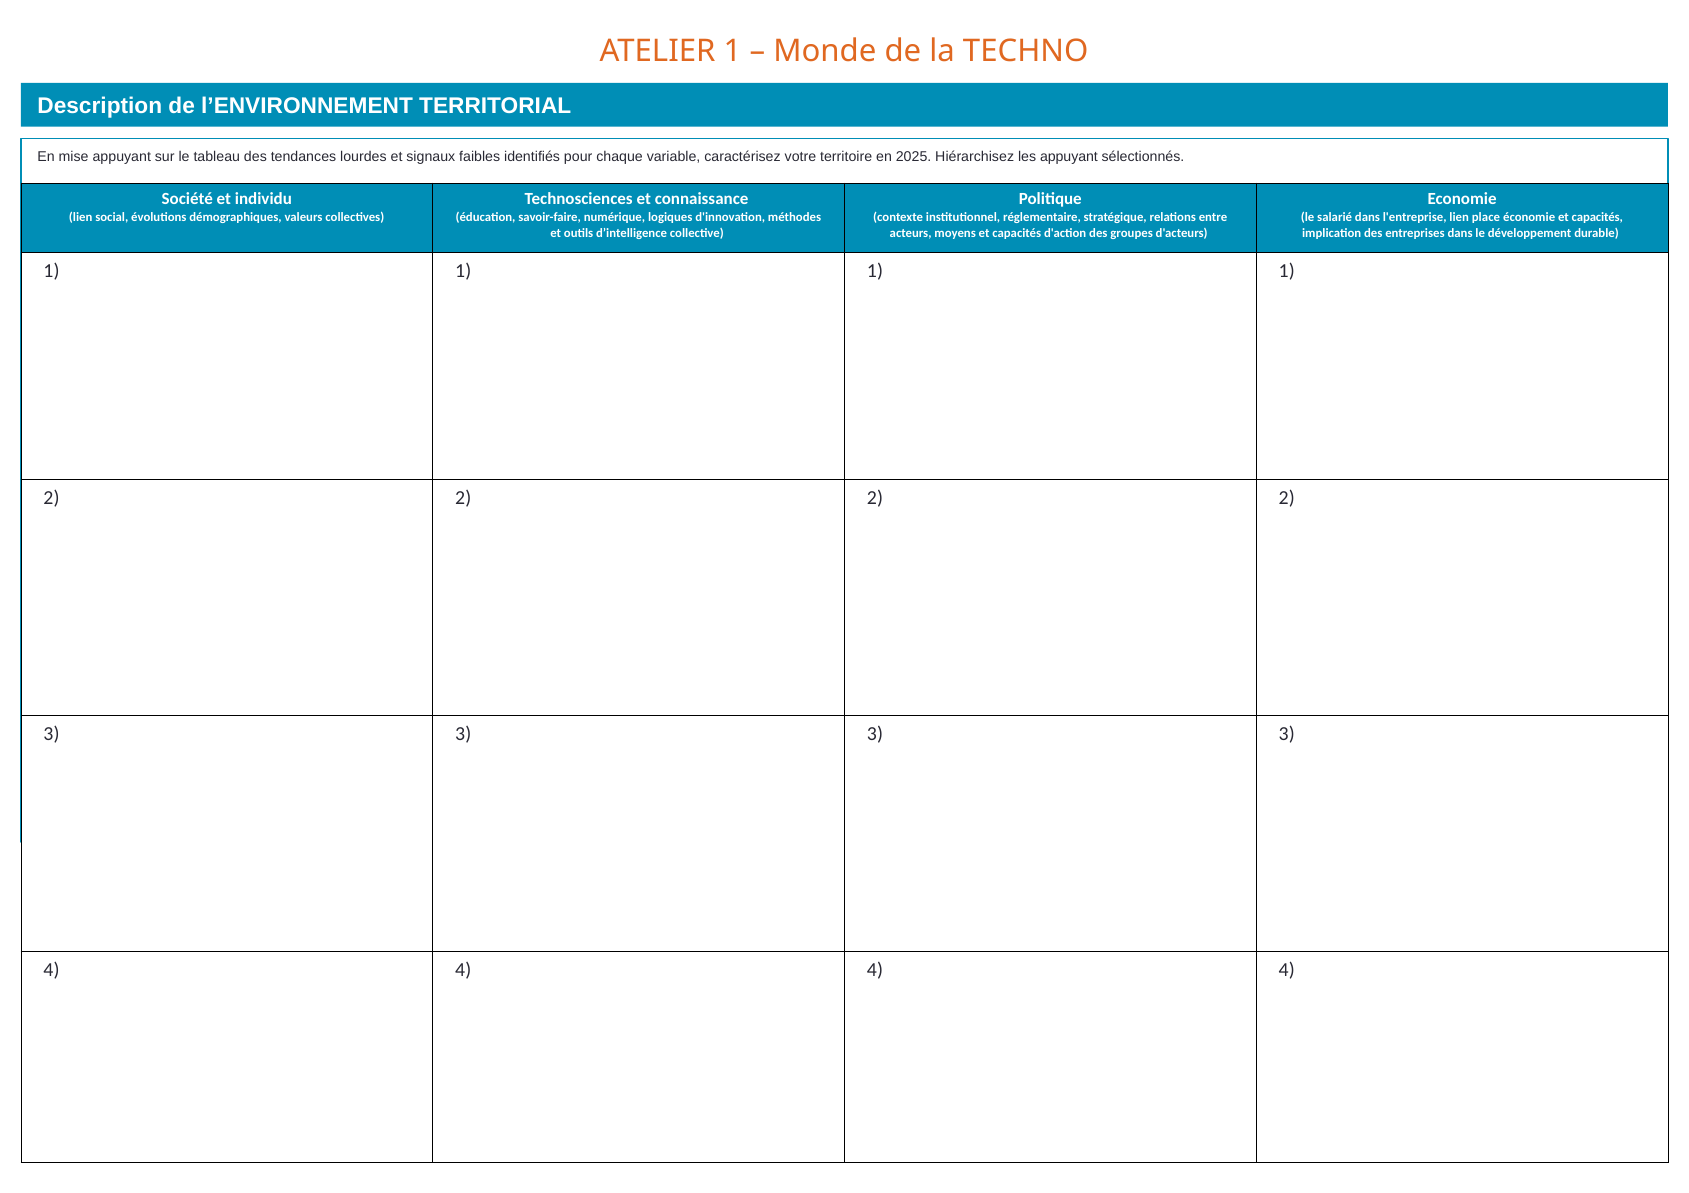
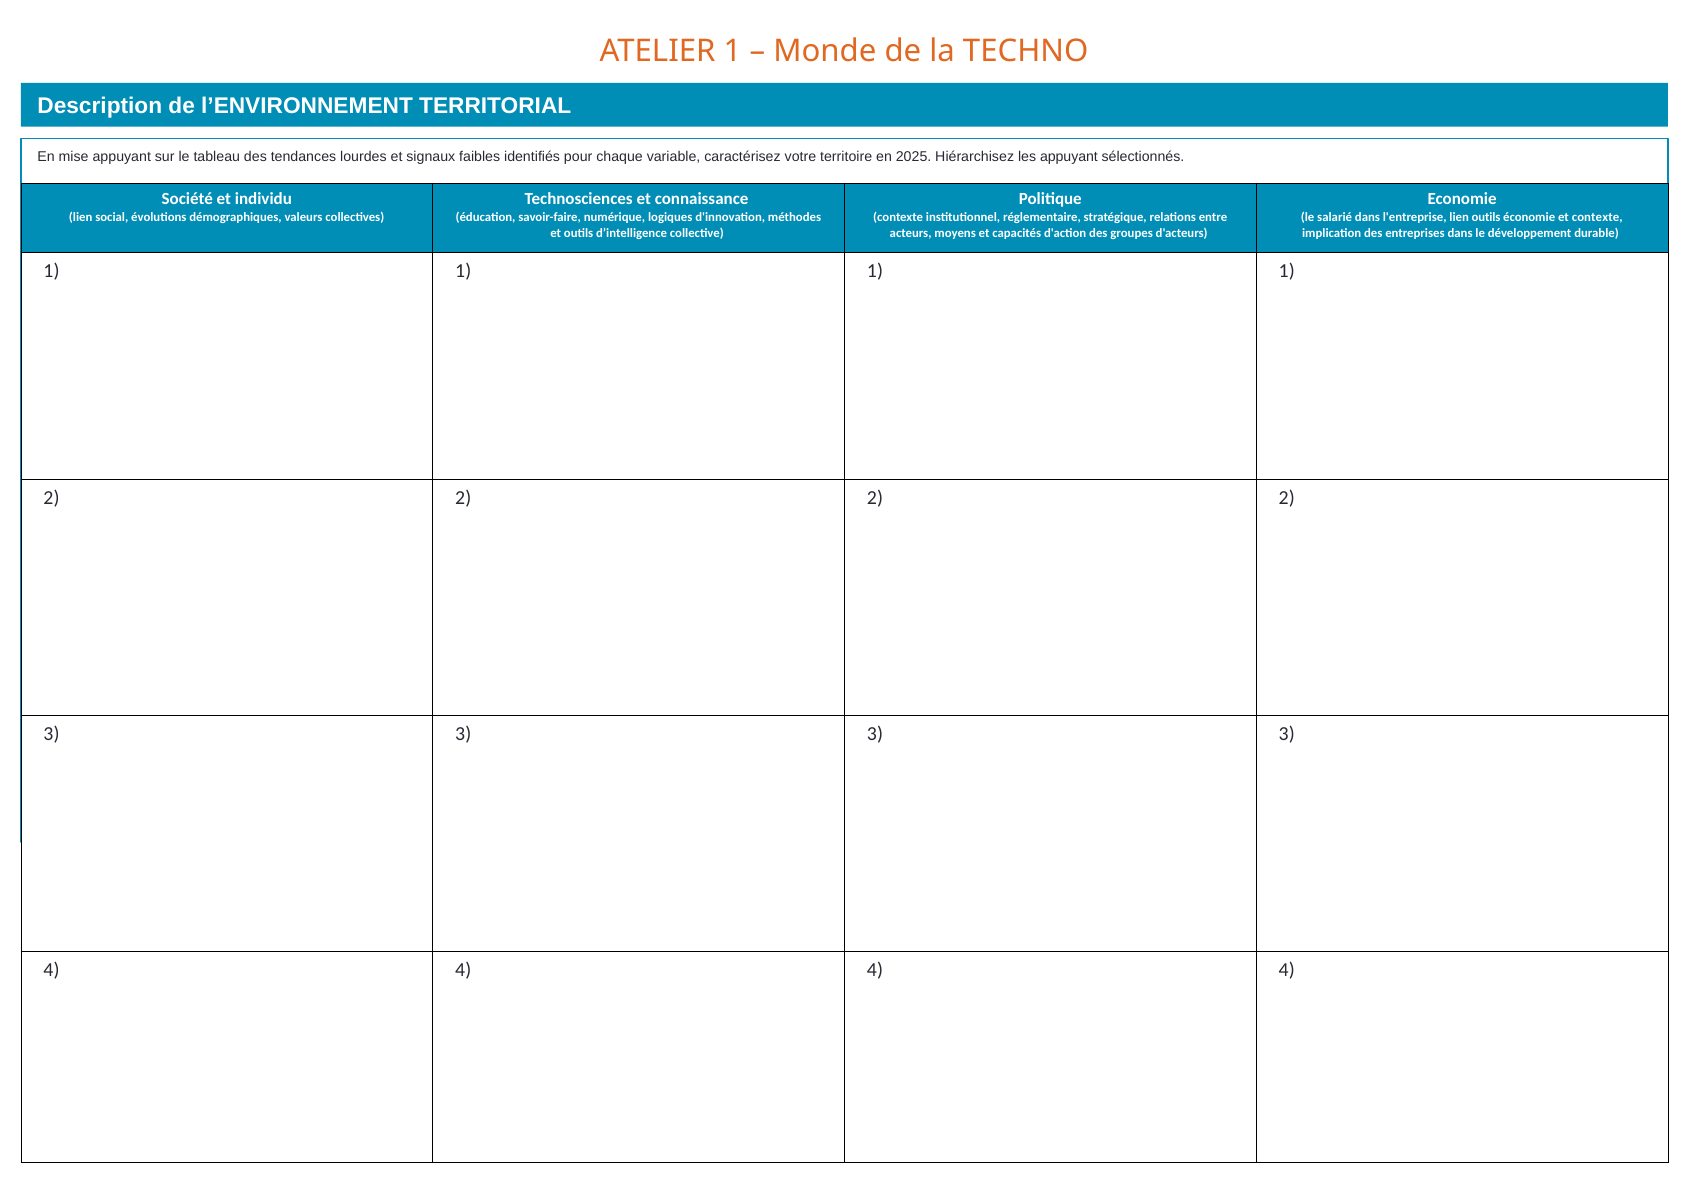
lien place: place -> outils (1486, 217)
économie et capacités: capacités -> contexte (1597, 217)
